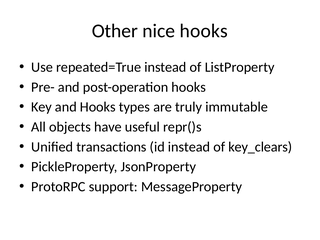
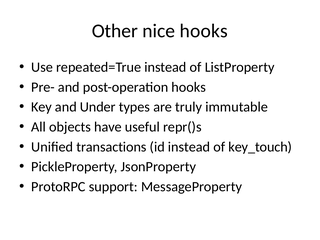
and Hooks: Hooks -> Under (98, 107)
key_clears: key_clears -> key_touch (260, 147)
